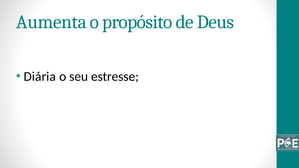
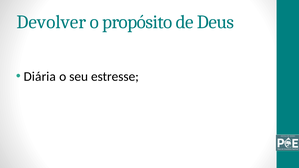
Aumenta: Aumenta -> Devolver (51, 22)
